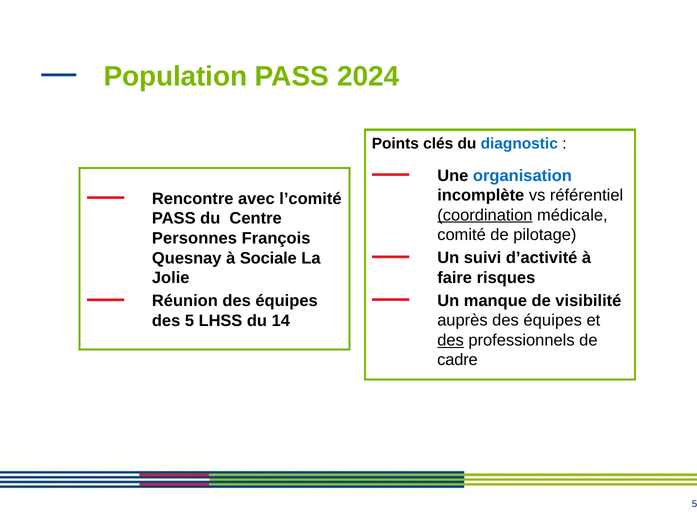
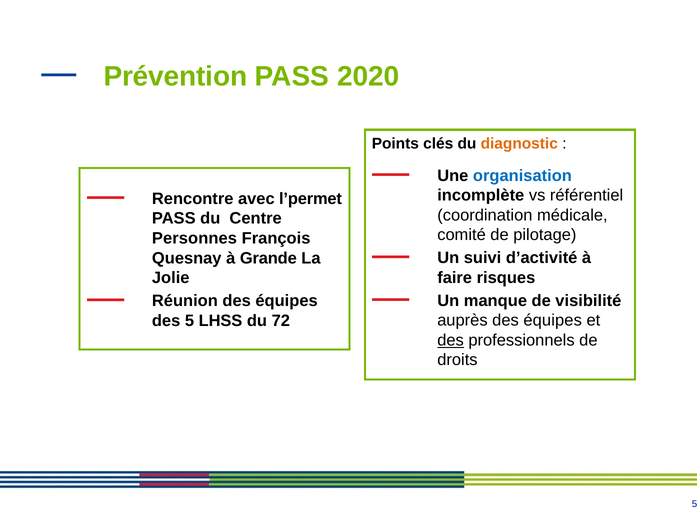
Population: Population -> Prévention (175, 77)
2024: 2024 -> 2020 (368, 77)
diagnostic colour: blue -> orange (519, 143)
l’comité: l’comité -> l’permet (311, 199)
coordination underline: present -> none (485, 215)
Sociale: Sociale -> Grande (268, 258)
14: 14 -> 72 (281, 321)
cadre: cadre -> droits (457, 360)
